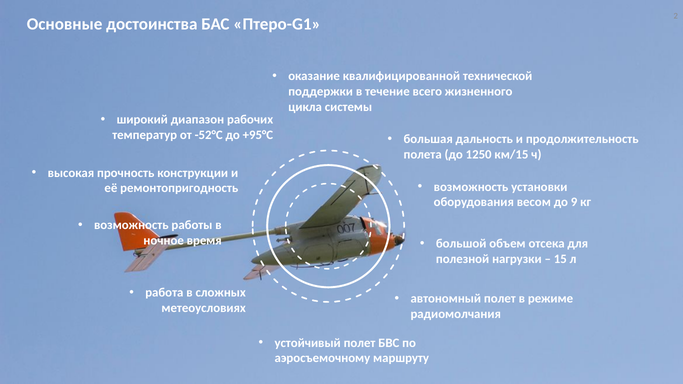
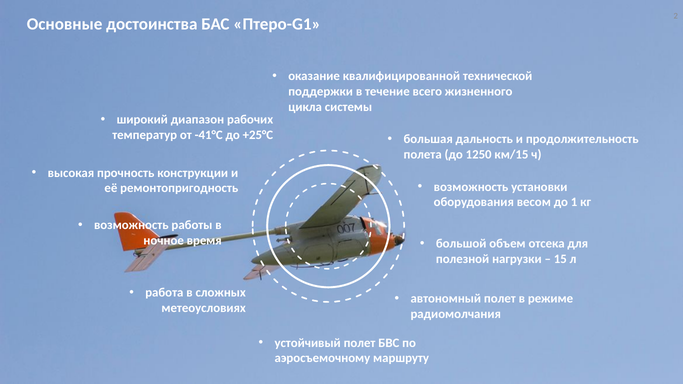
-52°С: -52°С -> -41°С (209, 135)
+95°С: +95°С -> +25°С (258, 135)
9: 9 -> 1 (574, 202)
